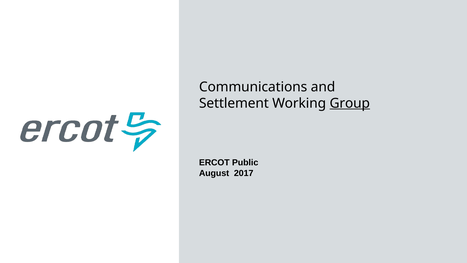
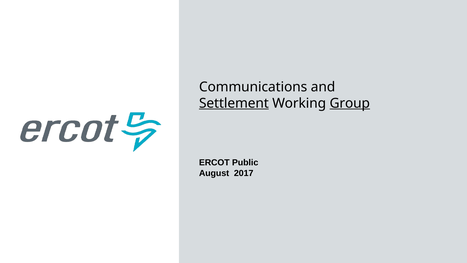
Settlement underline: none -> present (234, 103)
